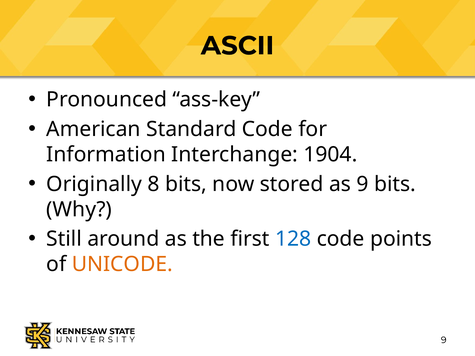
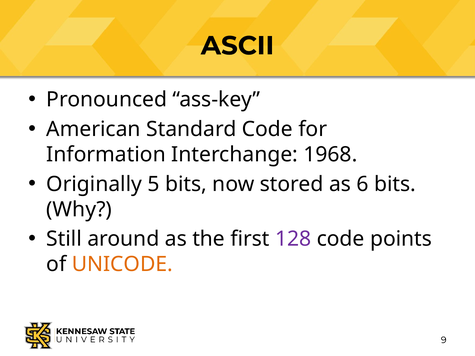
1904: 1904 -> 1968 (330, 155)
8: 8 -> 5 (153, 184)
as 9: 9 -> 6 (363, 184)
128 colour: blue -> purple (293, 239)
